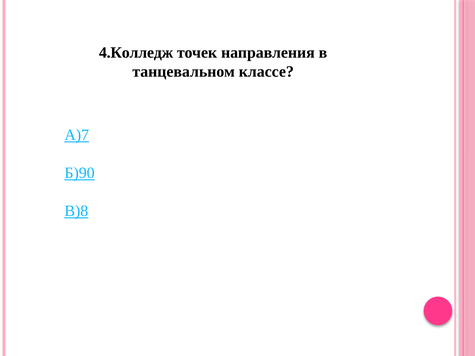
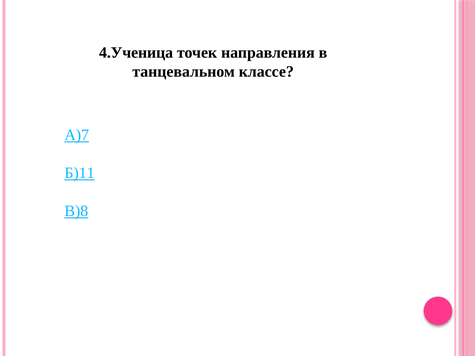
4.Колледж: 4.Колледж -> 4.Ученица (136, 53)
Б)90: Б)90 -> Б)11 (80, 173)
